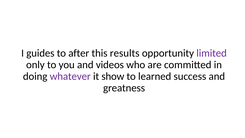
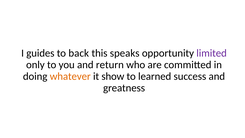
after: after -> back (79, 53)
results: results -> speaks (125, 53)
videos: videos -> return (110, 65)
whatever colour: purple -> orange (70, 76)
